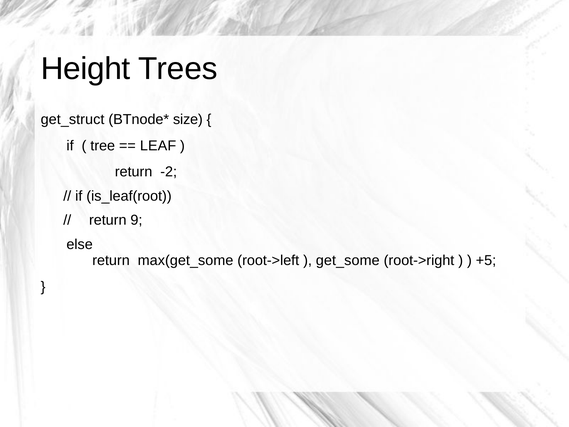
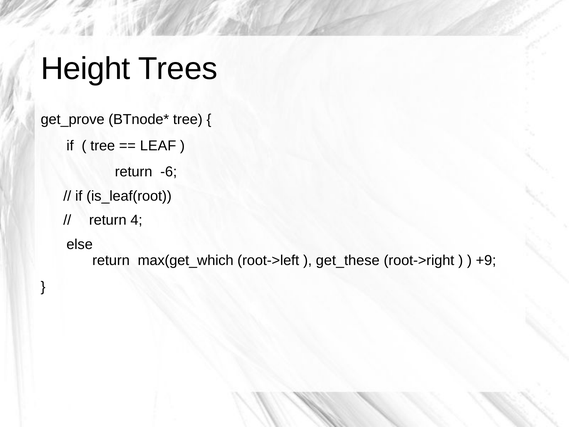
get_struct: get_struct -> get_prove (73, 119)
size: size -> tree (188, 119)
-2: -2 -> -6 (169, 172)
9: 9 -> 4 (136, 220)
max(get_some: max(get_some -> max(get_which (186, 260)
get_some: get_some -> get_these (348, 260)
+5: +5 -> +9 (486, 260)
